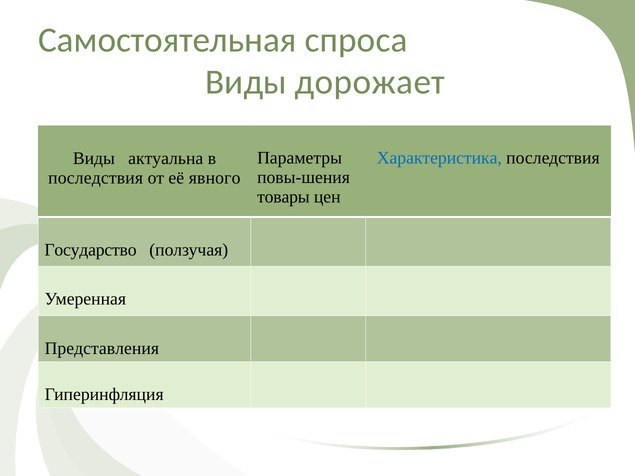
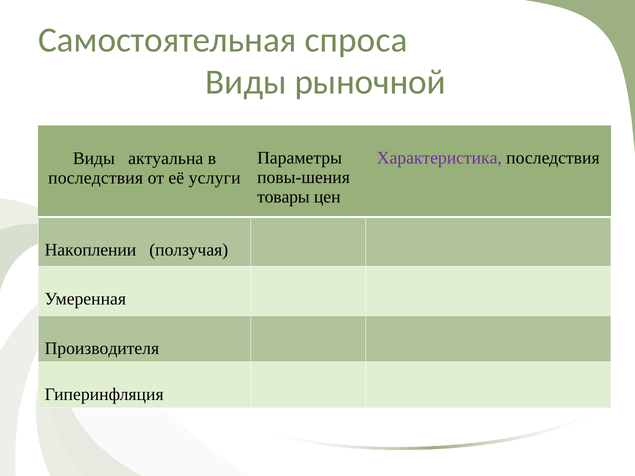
дорожает: дорожает -> рыночной (370, 82)
Характеристика colour: blue -> purple (439, 158)
явного: явного -> услуги (215, 178)
Государство: Государство -> Накоплении (90, 250)
Представления: Представления -> Производителя (102, 349)
